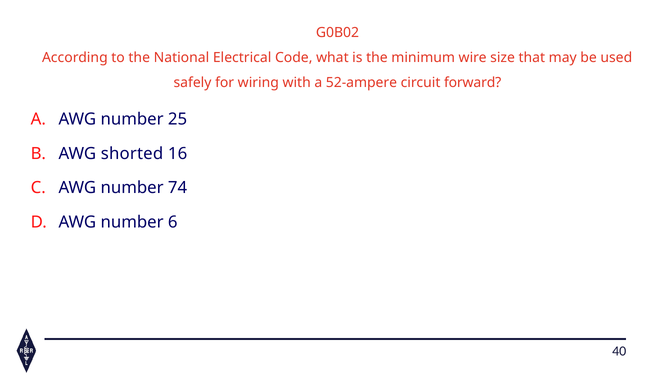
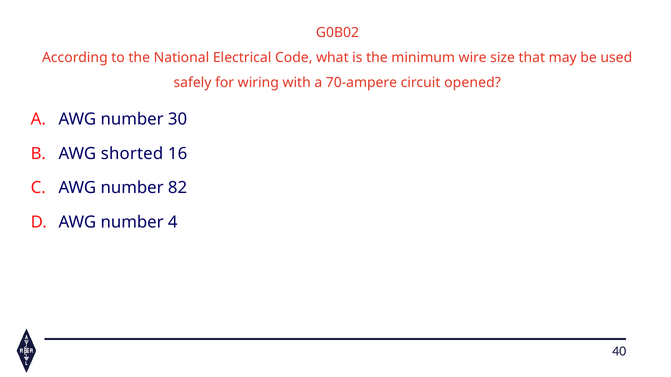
52-ampere: 52-ampere -> 70-ampere (361, 83)
forward: forward -> opened (473, 83)
25: 25 -> 30 (178, 119)
74: 74 -> 82 (178, 188)
6: 6 -> 4 (173, 223)
